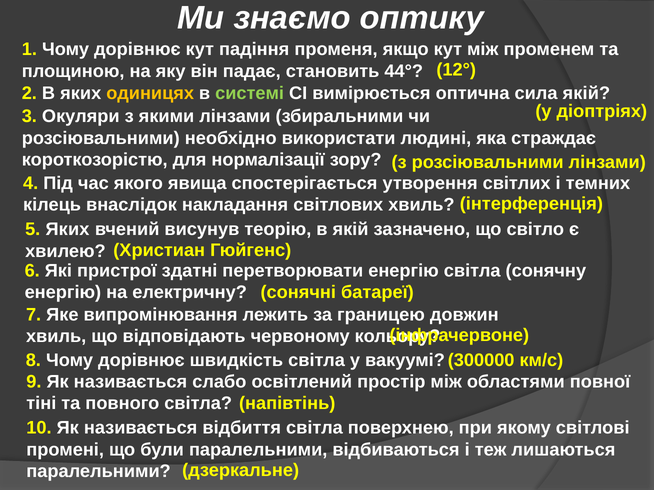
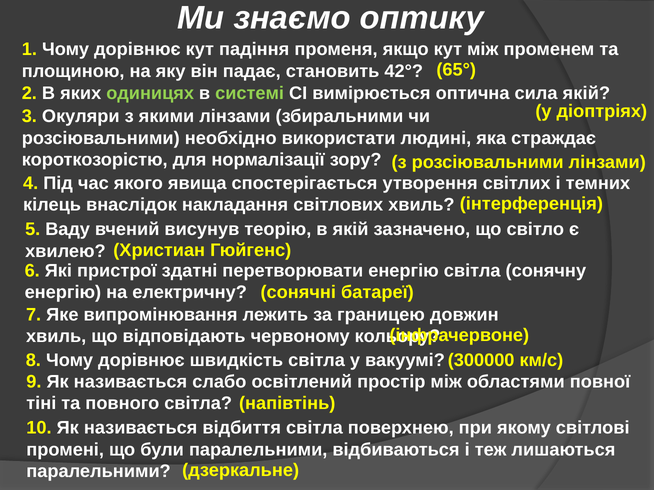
12°: 12° -> 65° (456, 70)
44°: 44° -> 42° (404, 71)
одиницях colour: yellow -> light green (150, 94)
5 Яких: Яких -> Ваду (68, 230)
